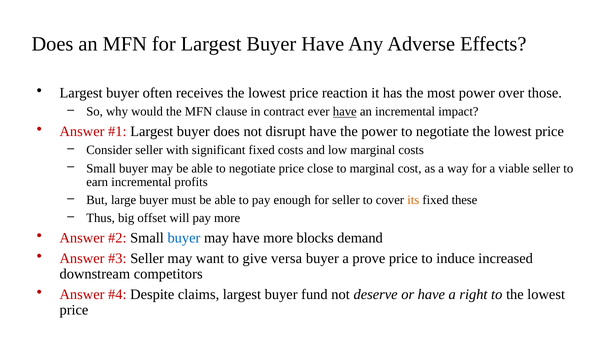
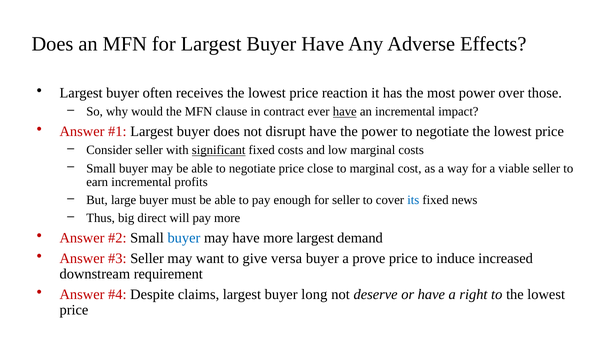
significant underline: none -> present (219, 150)
its colour: orange -> blue (413, 200)
these: these -> news (465, 200)
offset: offset -> direct (152, 218)
more blocks: blocks -> largest (315, 238)
competitors: competitors -> requirement (168, 274)
fund: fund -> long (314, 294)
